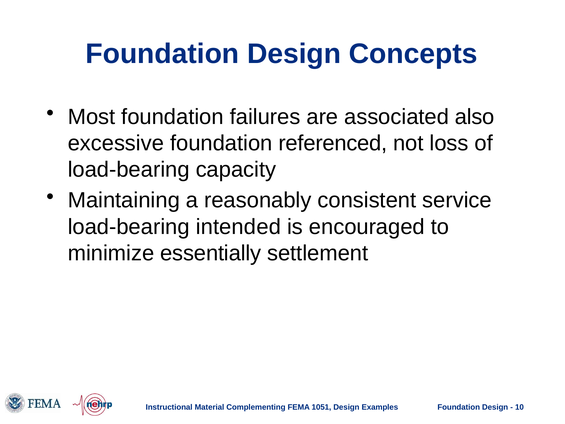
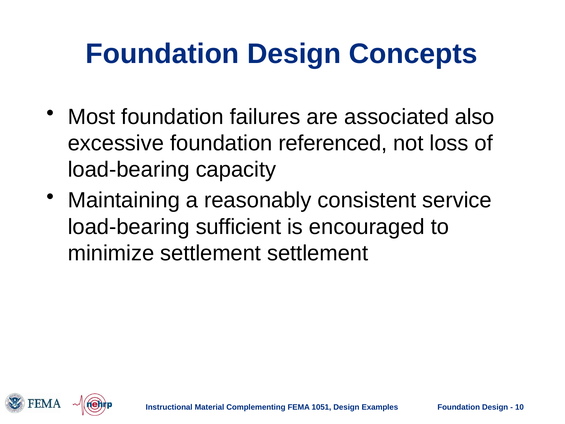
intended: intended -> sufficient (238, 227)
minimize essentially: essentially -> settlement (211, 253)
